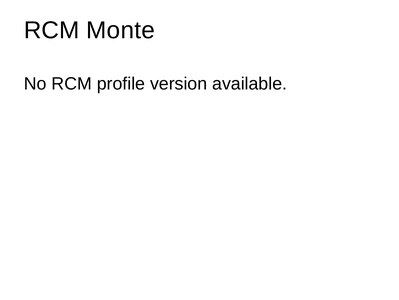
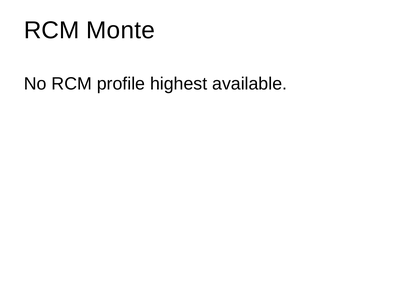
version: version -> highest (179, 84)
